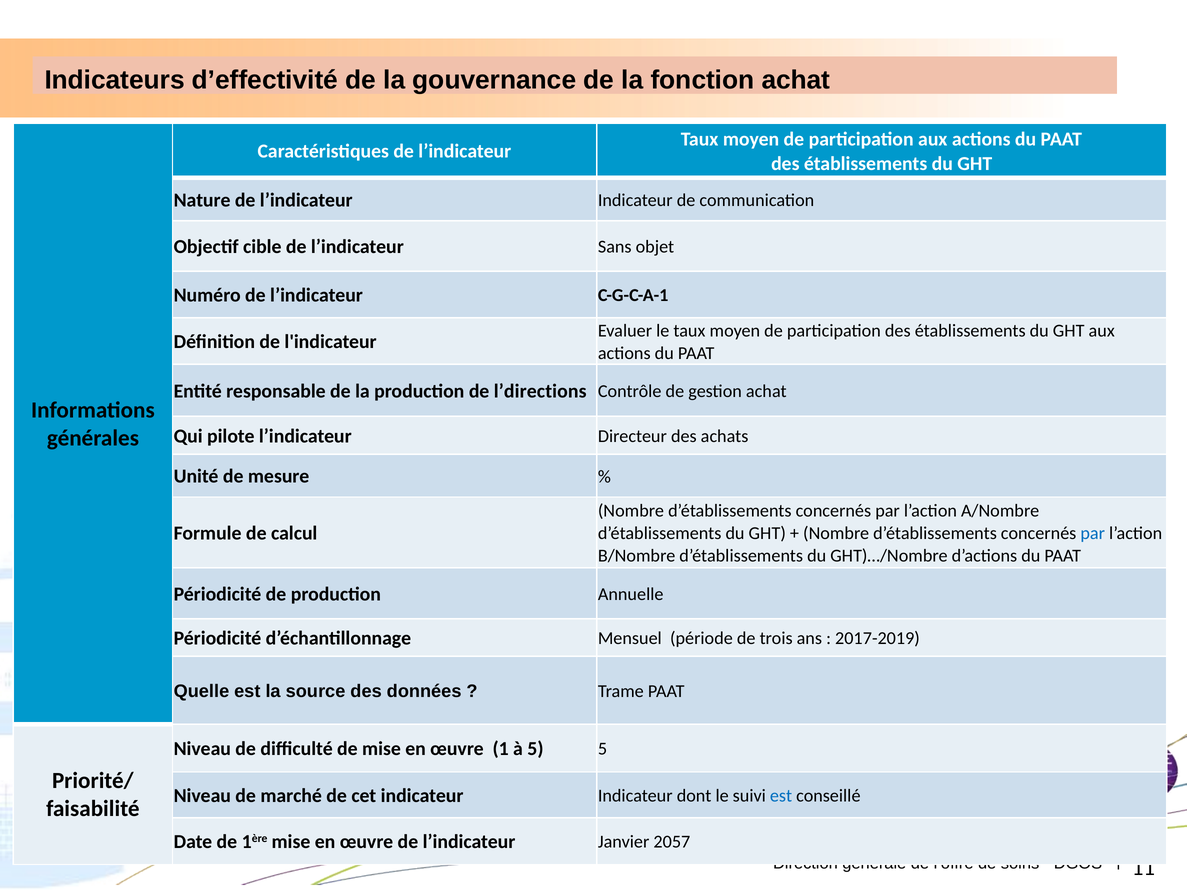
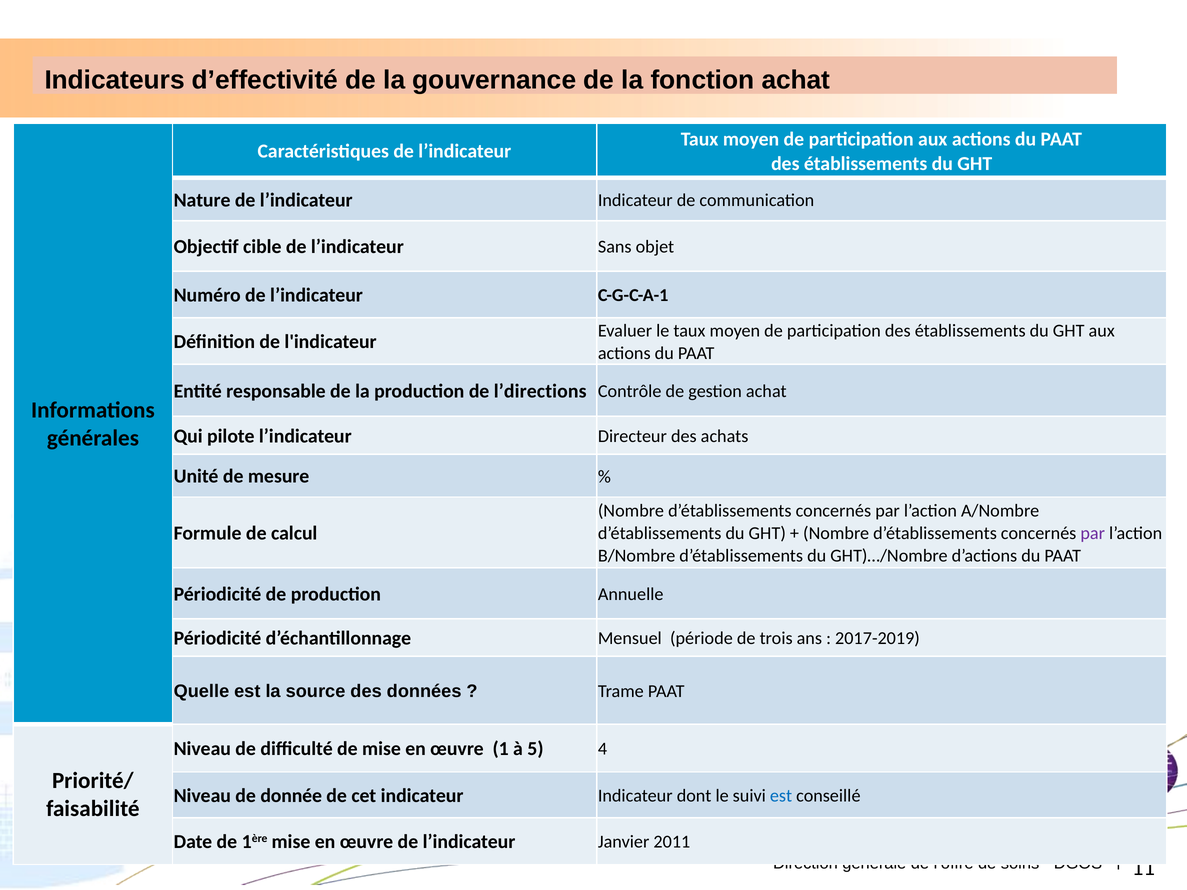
par colour: blue -> purple (1093, 533)
5 5: 5 -> 4 (603, 749)
marché: marché -> donnée (291, 796)
2057: 2057 -> 2011 (672, 842)
